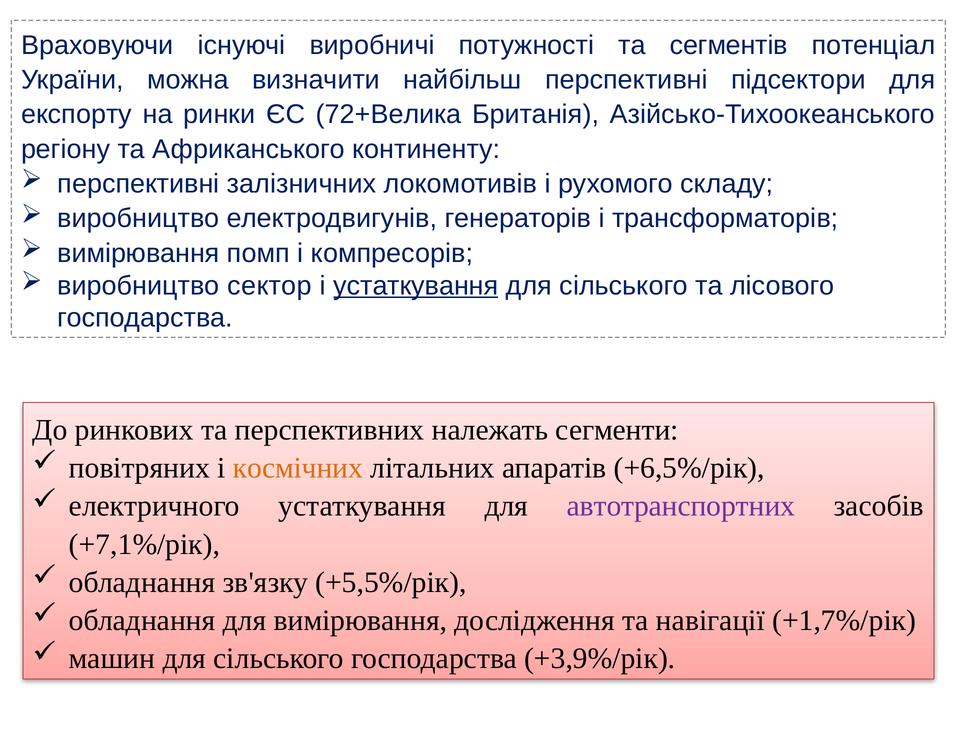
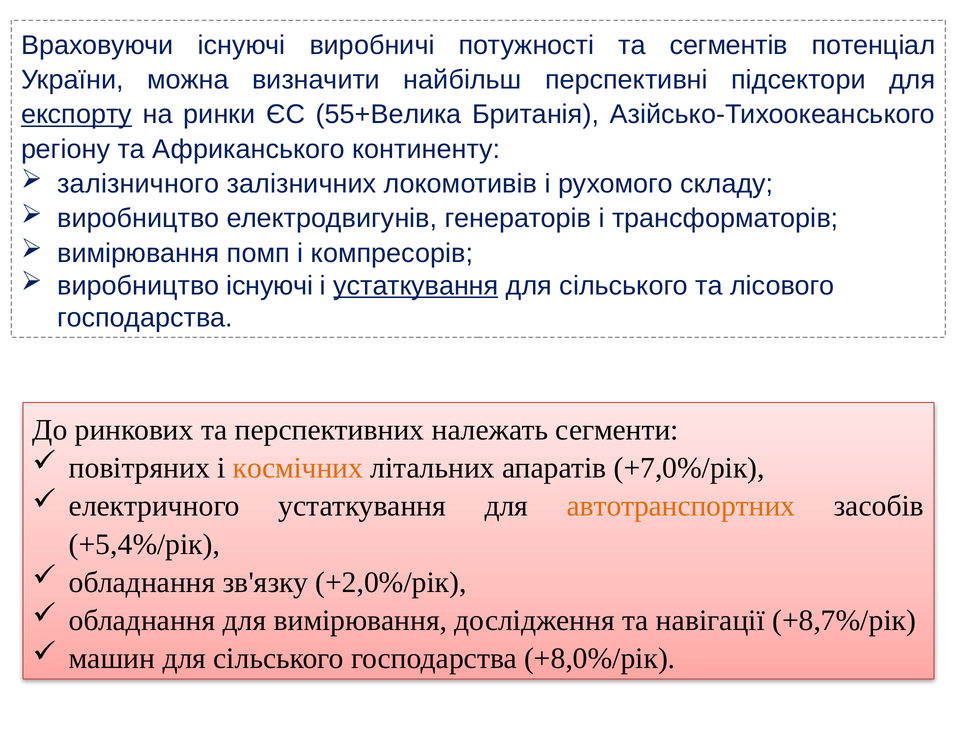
експорту underline: none -> present (76, 114)
72+Велика: 72+Велика -> 55+Велика (389, 114)
перспективні: перспективні -> залізничного (138, 184)
виробництво сектор: сектор -> існуючі (270, 286)
+6,5%/рік: +6,5%/рік -> +7,0%/рік (689, 468)
автотранспортних colour: purple -> orange (681, 506)
+7,1%/рік: +7,1%/рік -> +5,4%/рік (145, 544)
+5,5%/рік: +5,5%/рік -> +2,0%/рік (391, 582)
+1,7%/рік: +1,7%/рік -> +8,7%/рік (844, 620)
+3,9%/рік: +3,9%/рік -> +8,0%/рік (600, 659)
